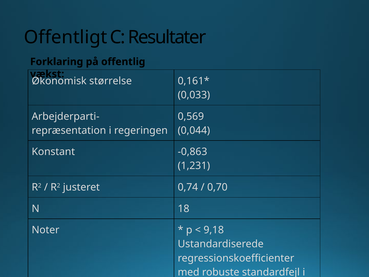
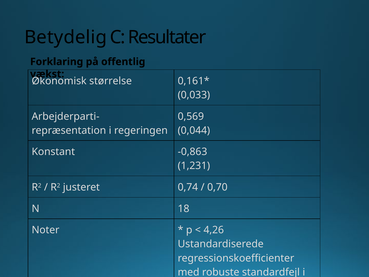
Offentligt: Offentligt -> Betydelig (66, 37)
9,18: 9,18 -> 4,26 (214, 230)
